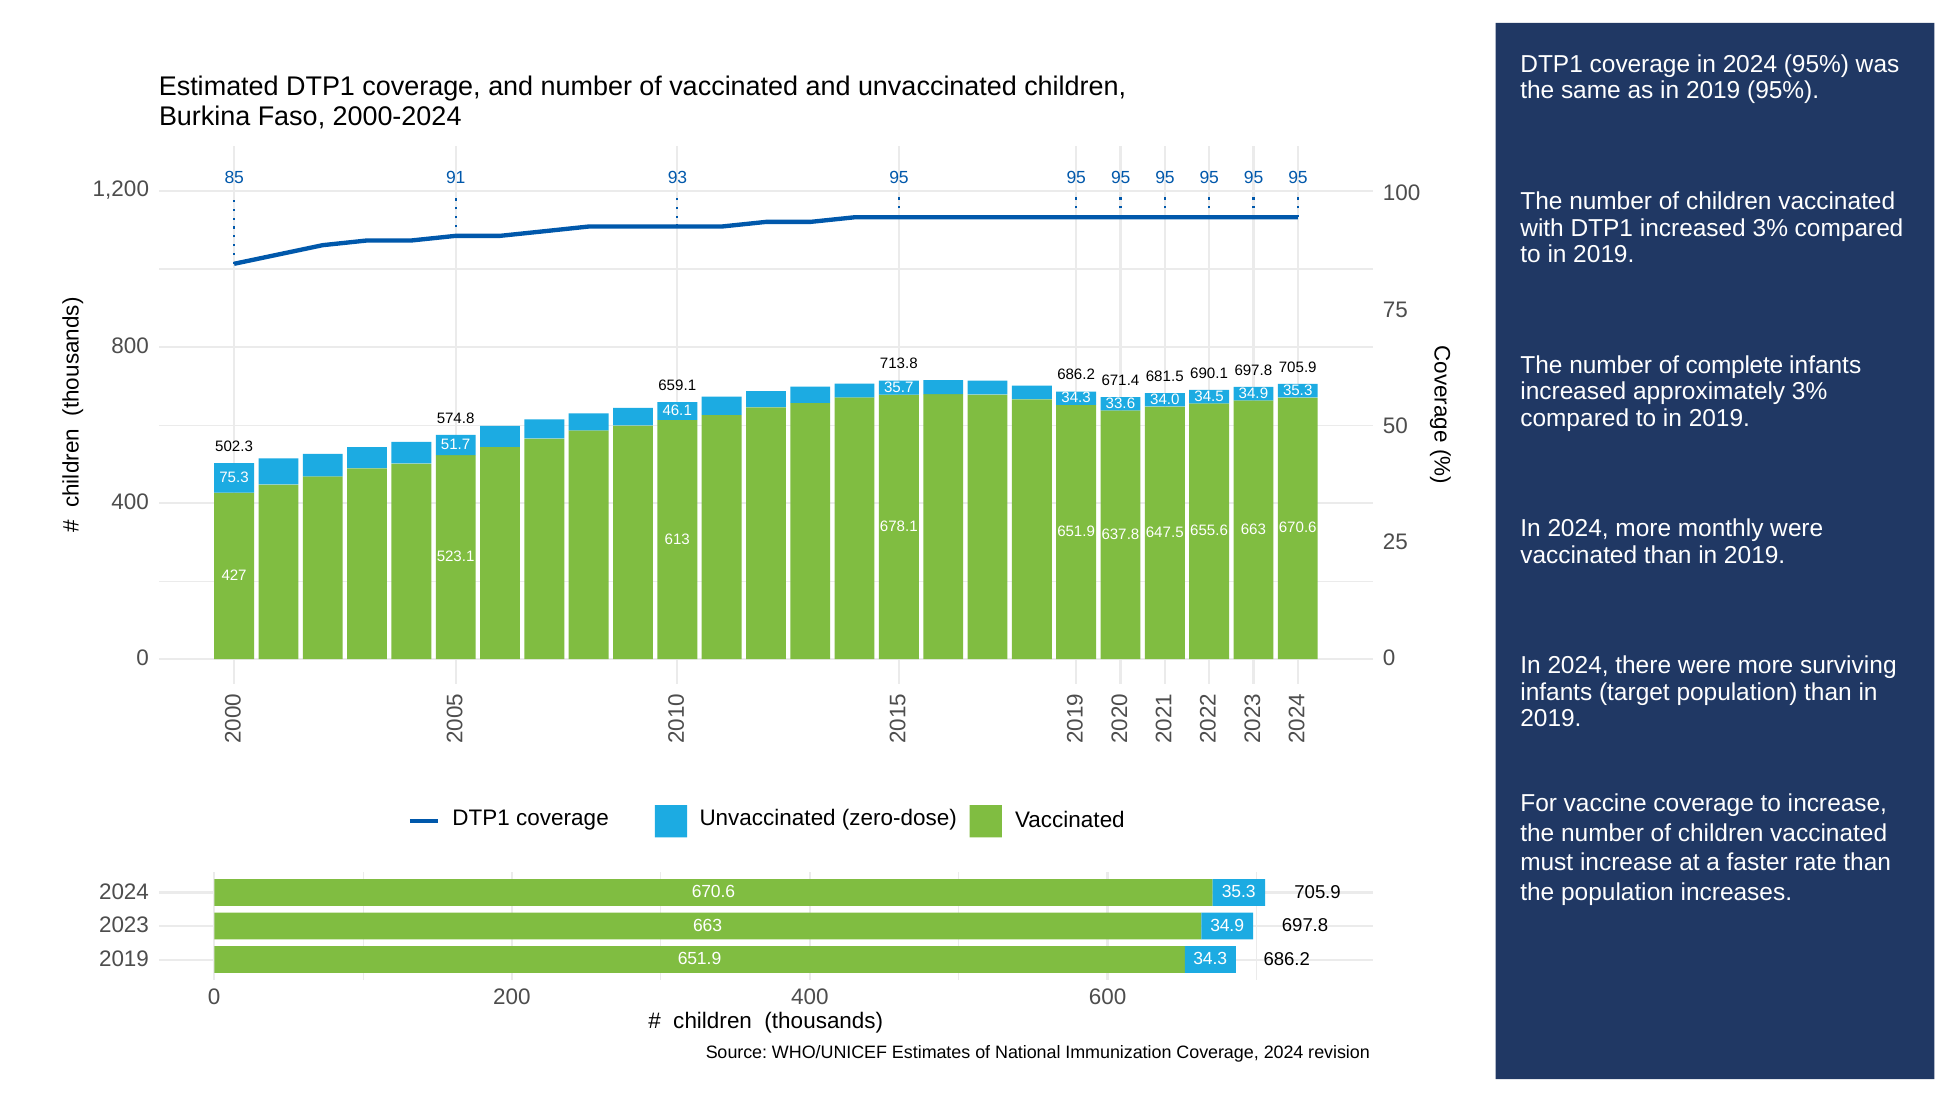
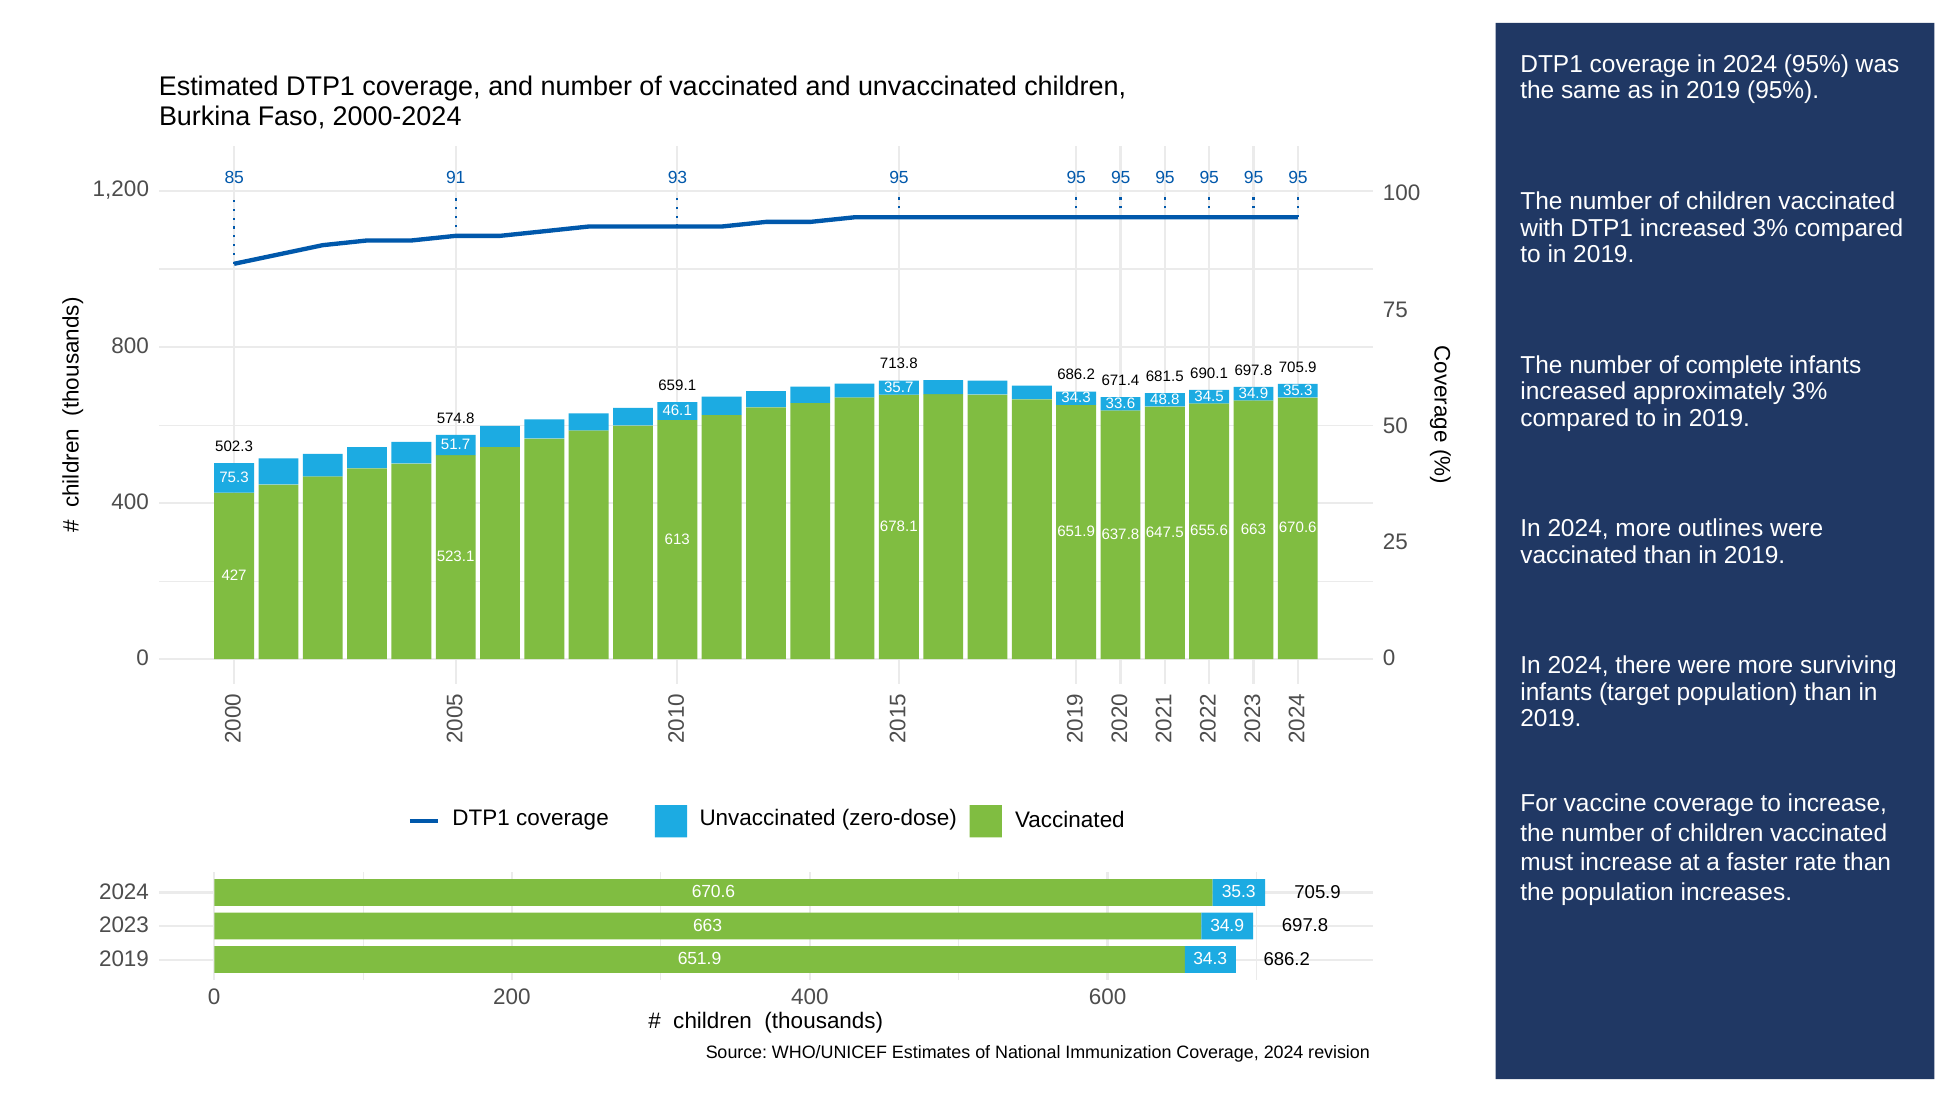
34.0: 34.0 -> 48.8 (1165, 399)
monthly: monthly -> outlines (1721, 529)
